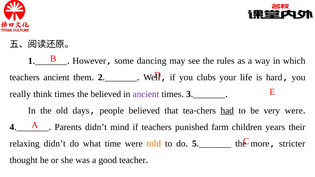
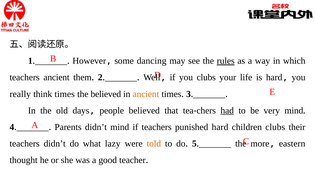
rules underline: none -> present (226, 61)
ancient colour: purple -> orange (146, 94)
very were: were -> mind (294, 111)
punished farm: farm -> hard (220, 127)
children years: years -> clubs (275, 127)
relaxing: relaxing -> teachers (25, 144)
time: time -> lazy (113, 144)
stricter: stricter -> eastern (292, 144)
